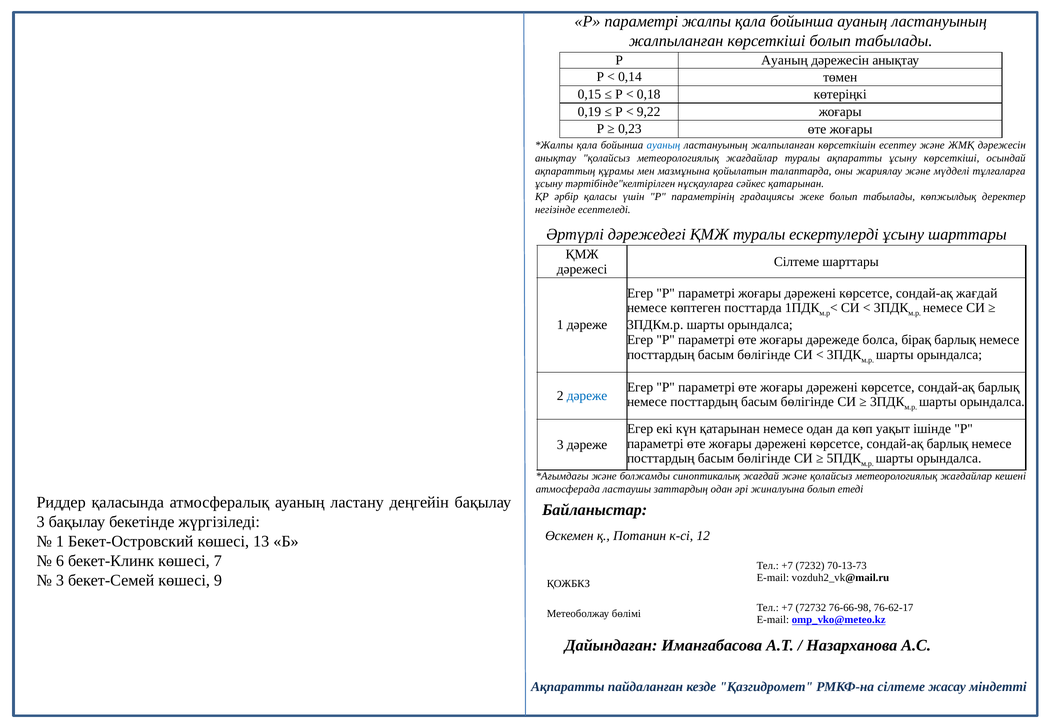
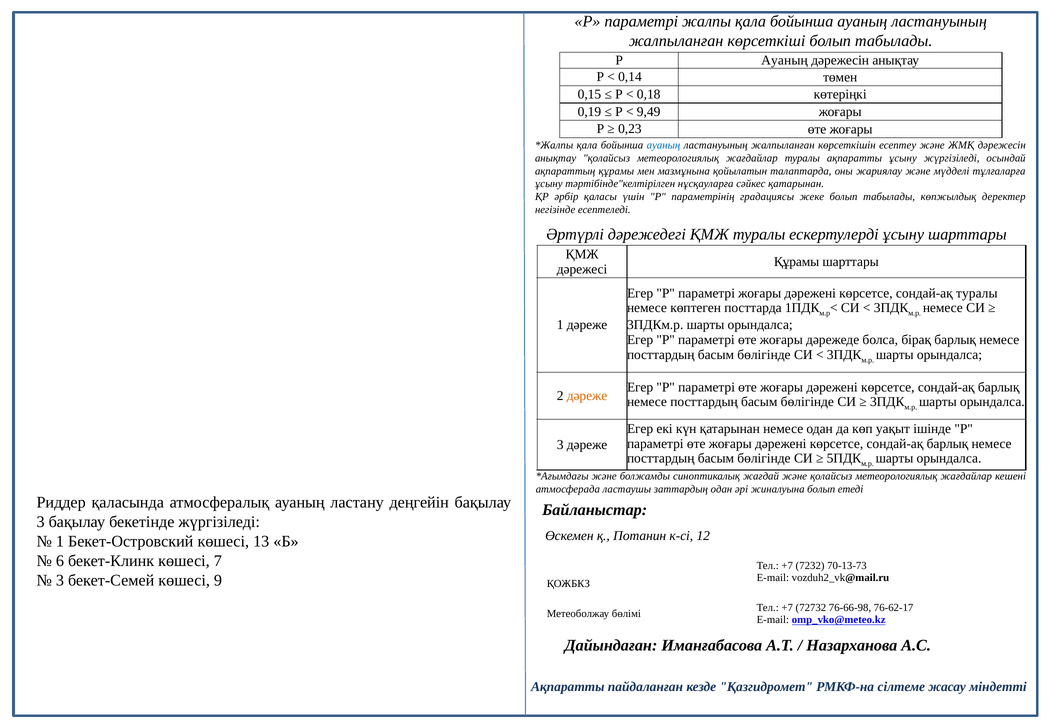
9,22: 9,22 -> 9,49 (649, 112)
ұсыну көрсеткіші: көрсеткіші -> жүргізіледі (952, 158)
Сілтеме: Сілтеме -> Құрамы (797, 262)
сондай-ақ жағдай: жағдай -> туралы (977, 293)
дәреже colour: blue -> orange (587, 395)
